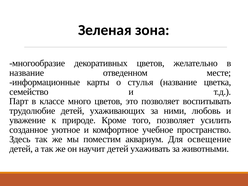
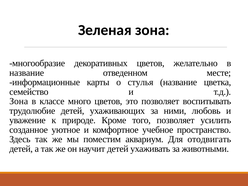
Парт: Парт -> Зона (19, 101)
освещение: освещение -> отодвигать (209, 139)
